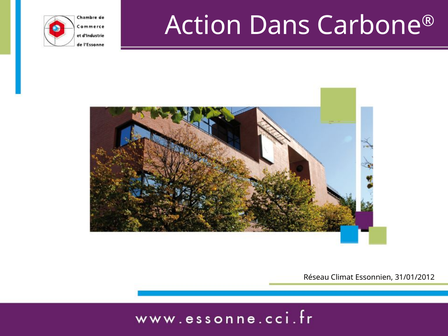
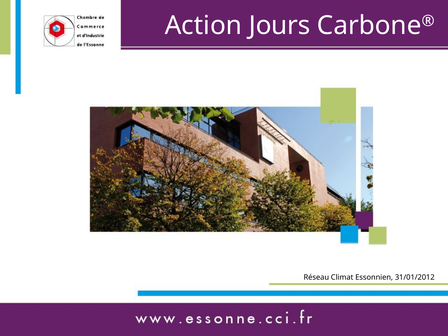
Dans: Dans -> Jours (280, 25)
